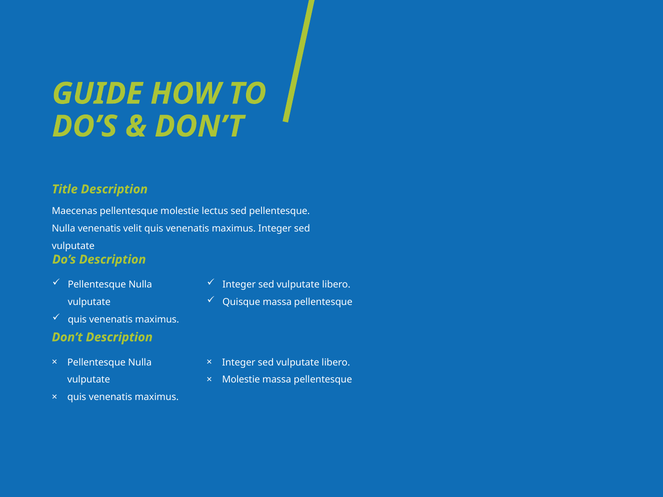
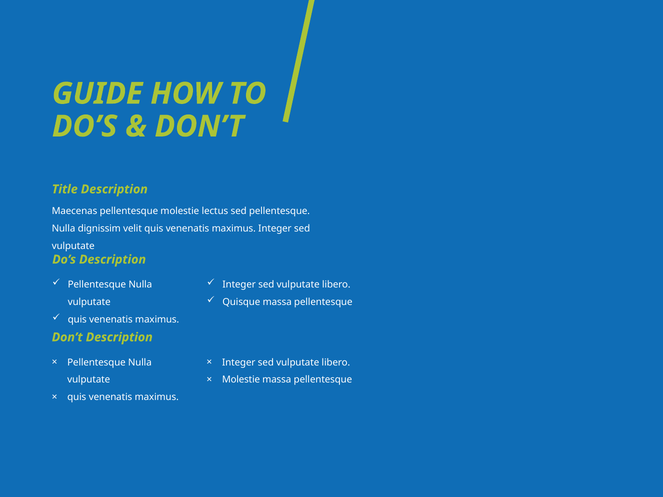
Nulla venenatis: venenatis -> dignissim (99, 229)
